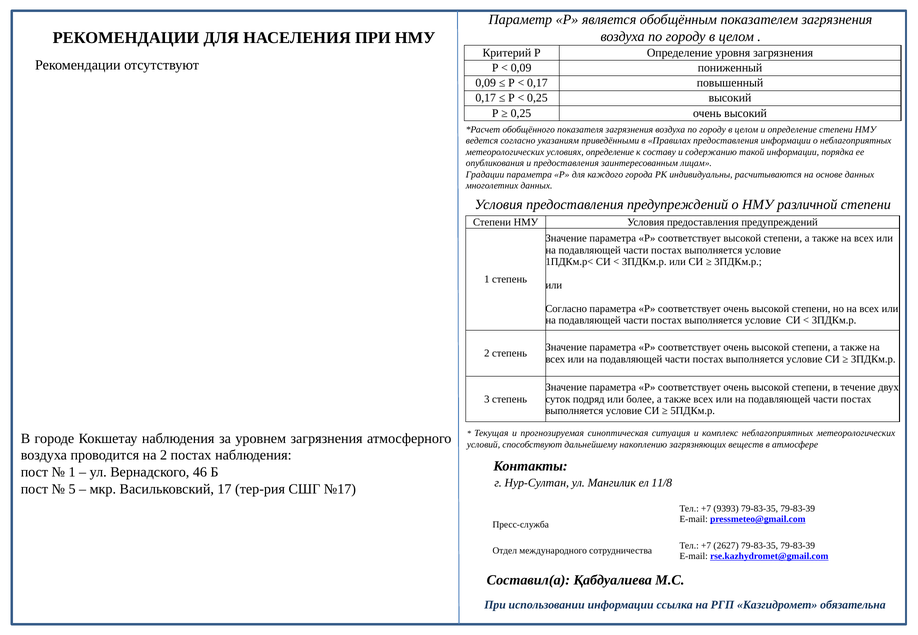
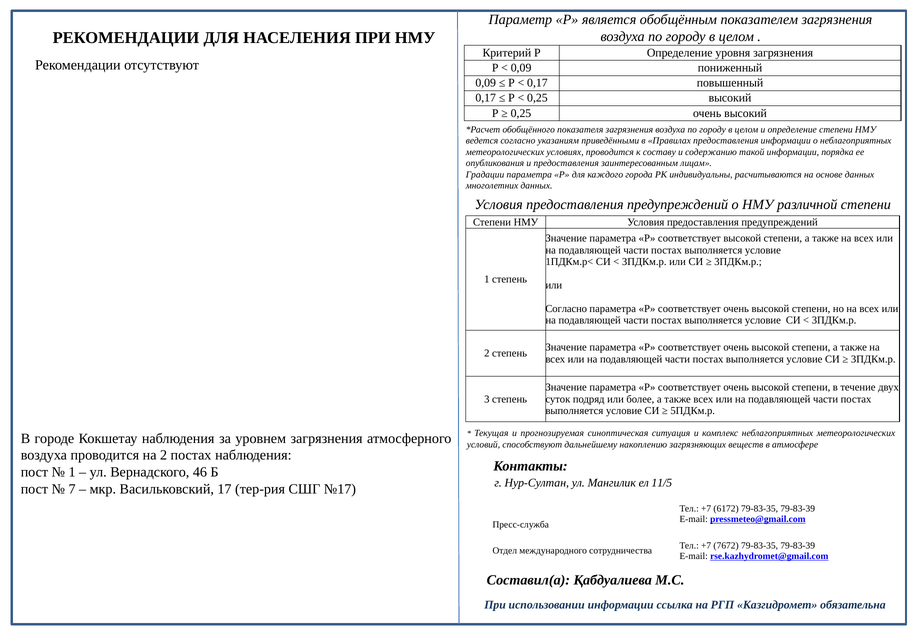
условиях определение: определение -> проводится (610, 152)
11/8: 11/8 -> 11/5 (662, 483)
5: 5 -> 7 (72, 490)
9393: 9393 -> 6172 (726, 509)
2627: 2627 -> 7672 (726, 546)
